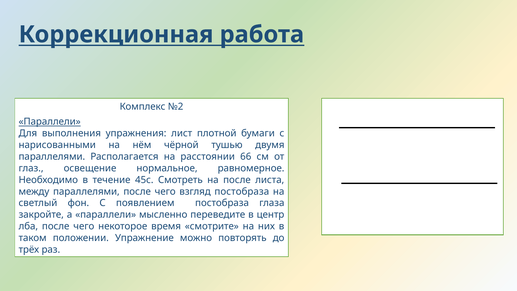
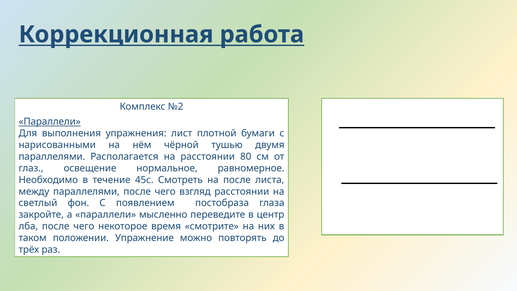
66: 66 -> 80 (246, 156)
взгляд постобраза: постобраза -> расстоянии (242, 191)
